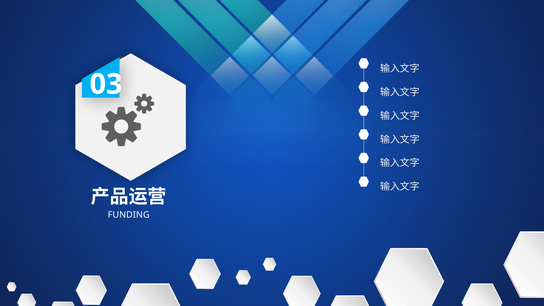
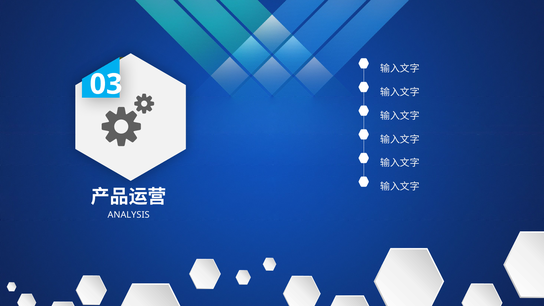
FUNDING: FUNDING -> ANALYSIS (129, 215)
